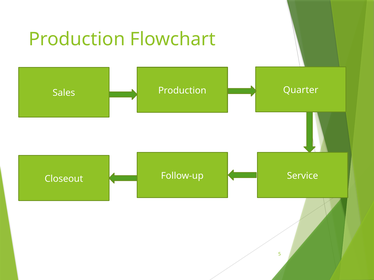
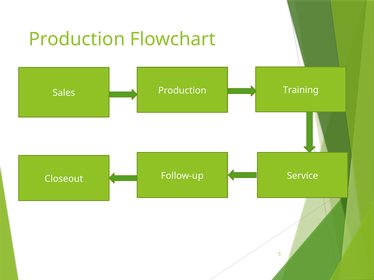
Quarter: Quarter -> Training (301, 90)
